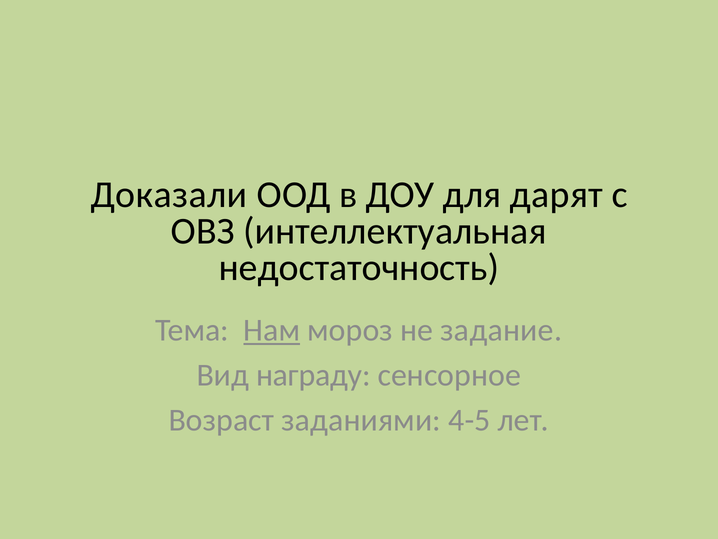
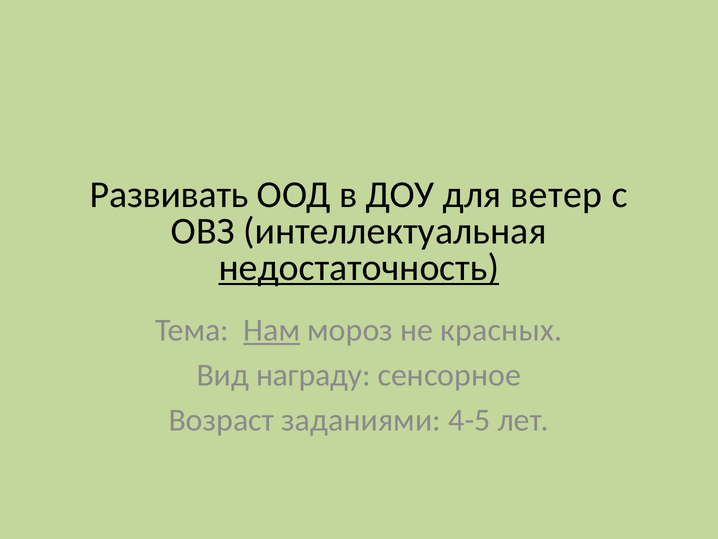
Доказали: Доказали -> Развивать (169, 195)
дарят: дарят -> ветер (556, 195)
недостаточность underline: none -> present (359, 267)
задание: задание -> красных (501, 330)
